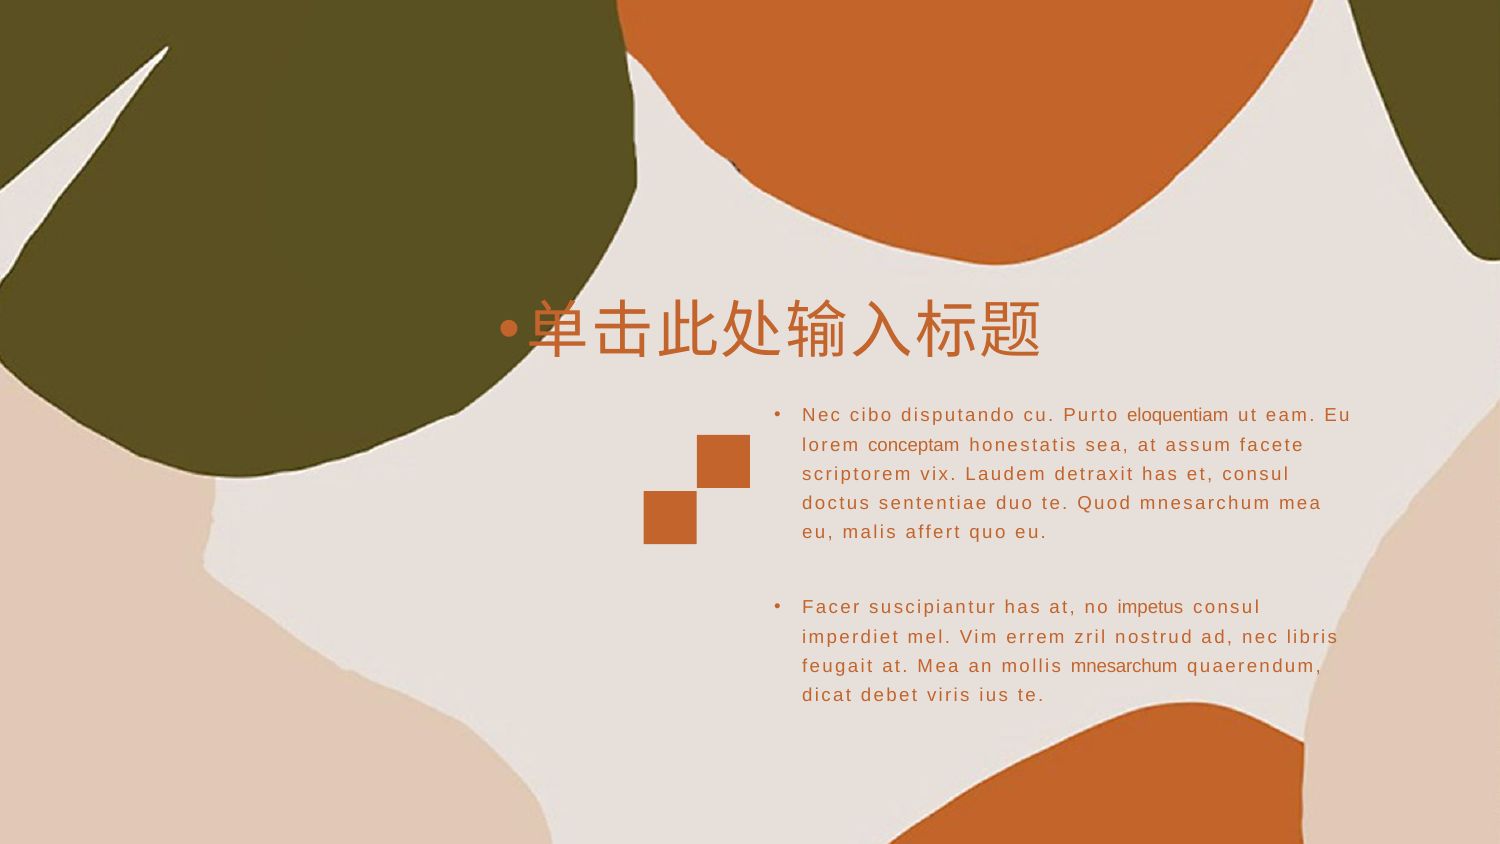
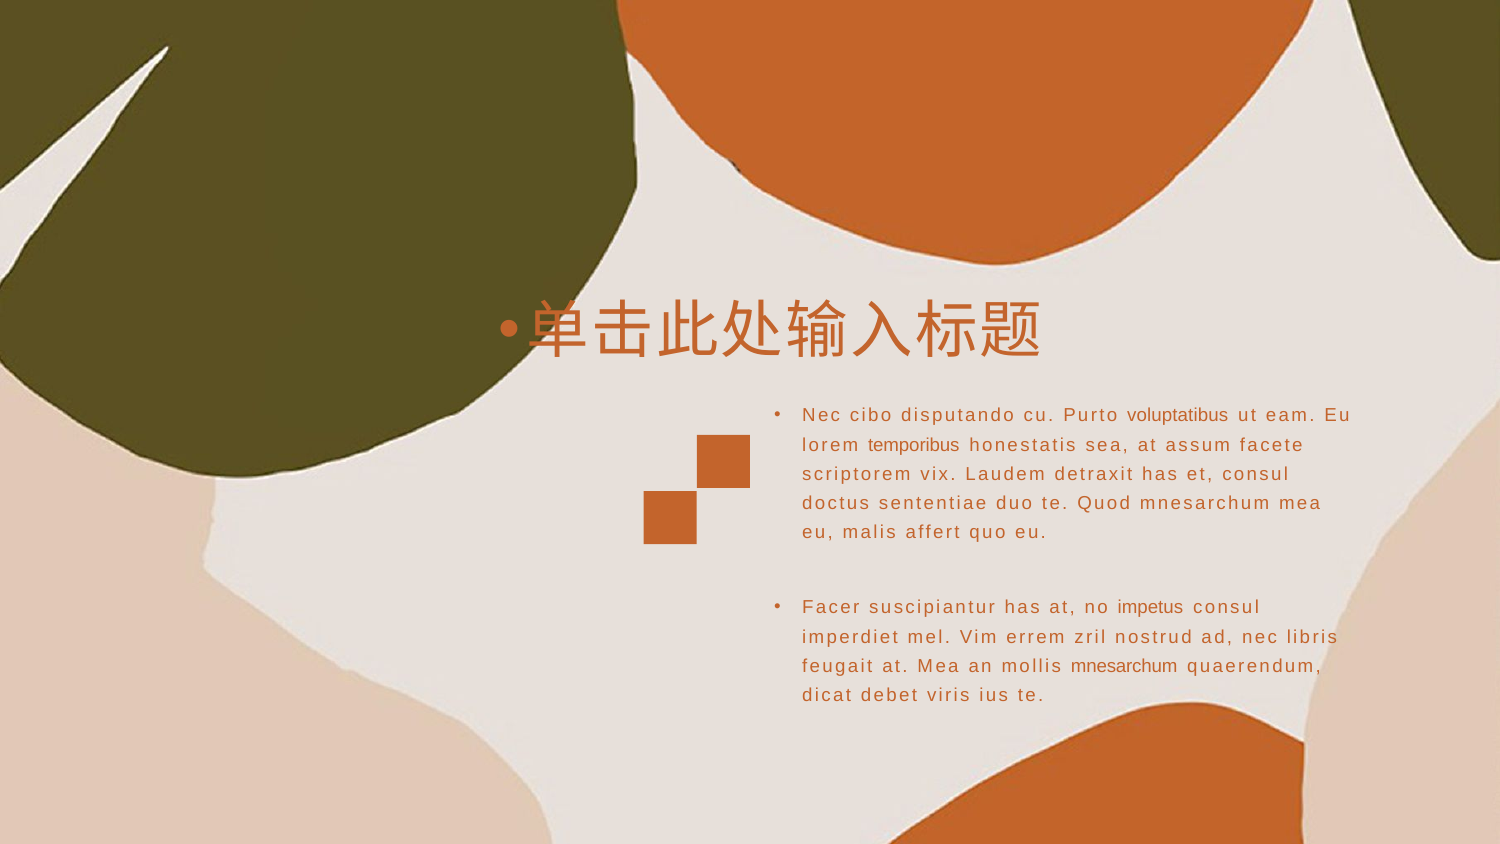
eloquentiam: eloquentiam -> voluptatibus (1178, 416)
conceptam: conceptam -> temporibus (914, 445)
